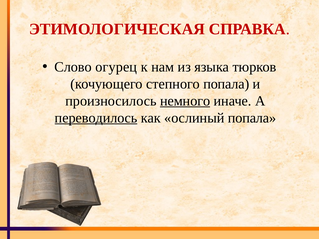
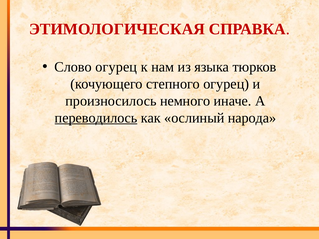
степного попала: попала -> огурец (226, 84)
немного underline: present -> none (185, 101)
ослиный попала: попала -> народа (252, 118)
